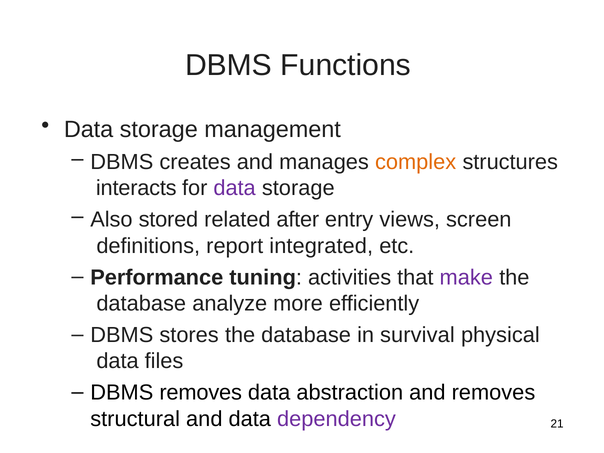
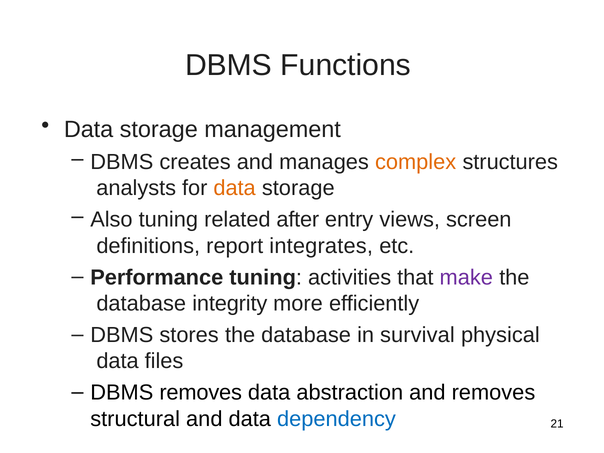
interacts: interacts -> analysts (136, 188)
data colour: purple -> orange (235, 188)
Also stored: stored -> tuning (168, 220)
integrated: integrated -> integrates (321, 246)
analyze: analyze -> integrity (230, 304)
dependency colour: purple -> blue (336, 419)
